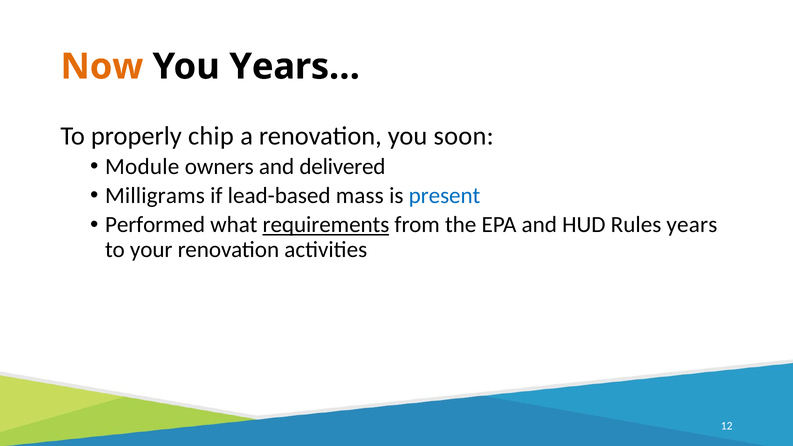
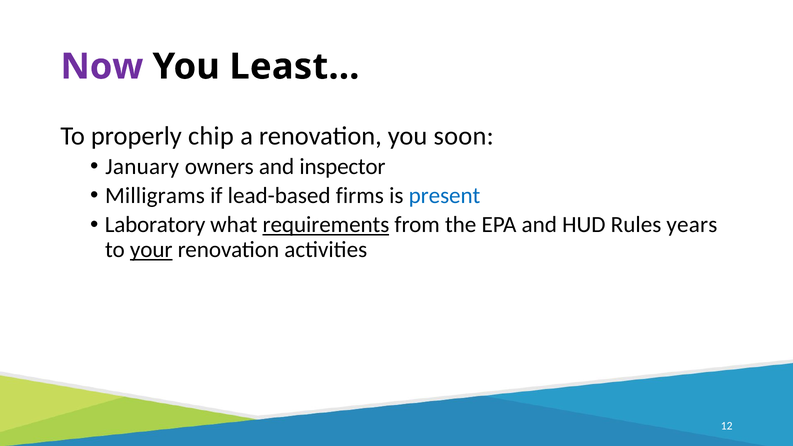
Now colour: orange -> purple (102, 67)
Years…: Years… -> Least… (294, 67)
Module: Module -> January (142, 167)
delivered: delivered -> inspector (342, 167)
mass: mass -> firms (360, 196)
Performed: Performed -> Laboratory (155, 225)
your underline: none -> present (151, 250)
